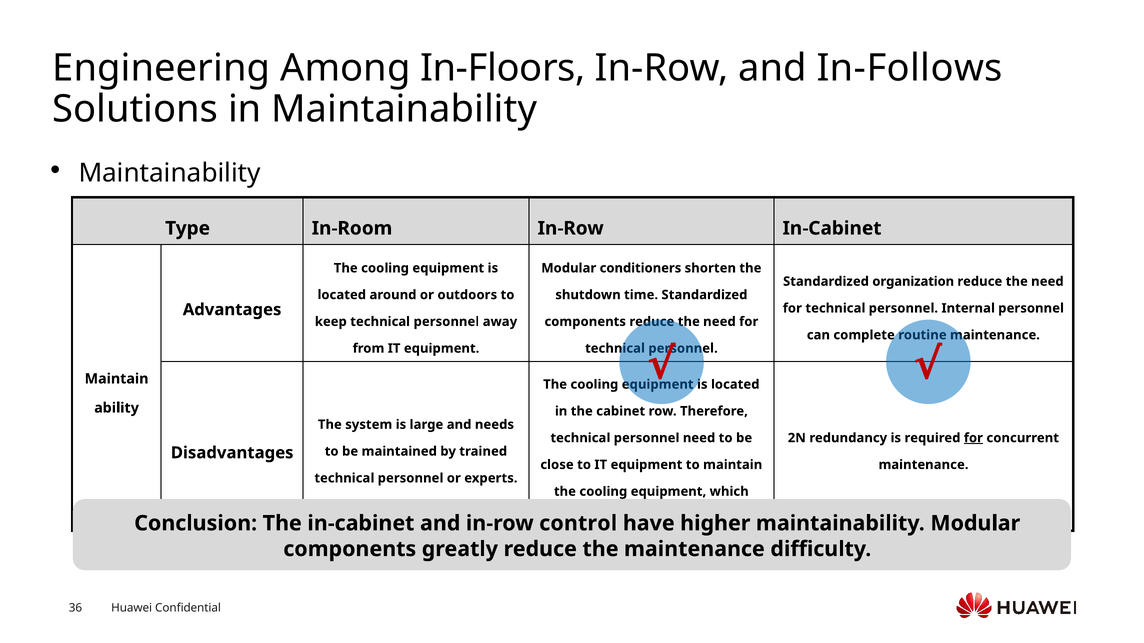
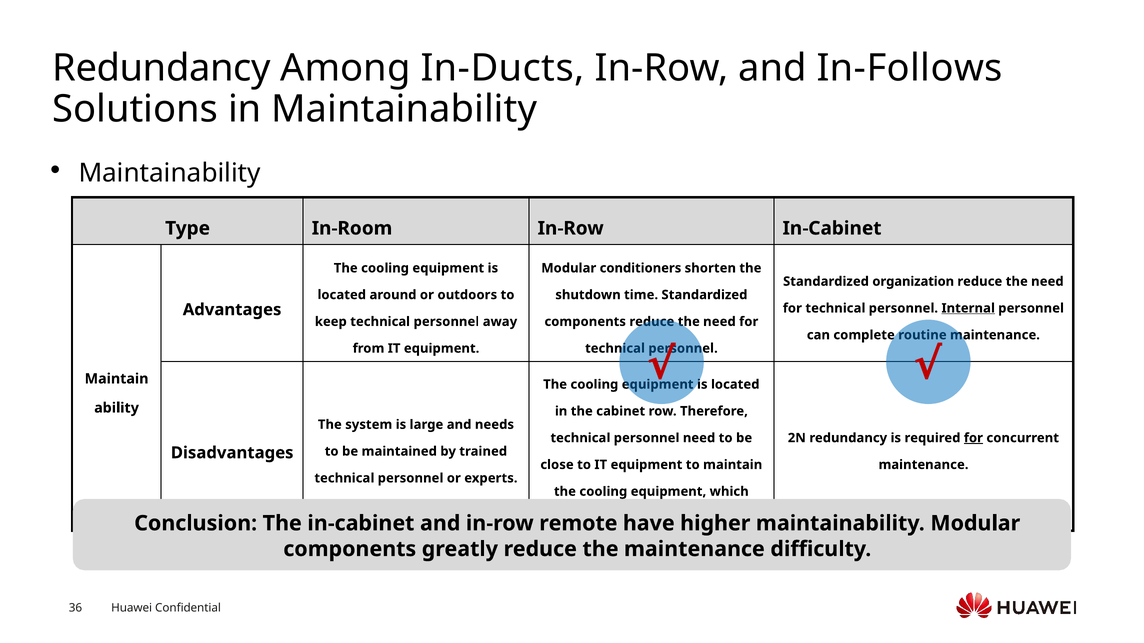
Engineering: Engineering -> Redundancy (162, 68)
In-Floors: In-Floors -> In-Ducts (502, 68)
Internal underline: none -> present (968, 308)
control: control -> remote (578, 524)
